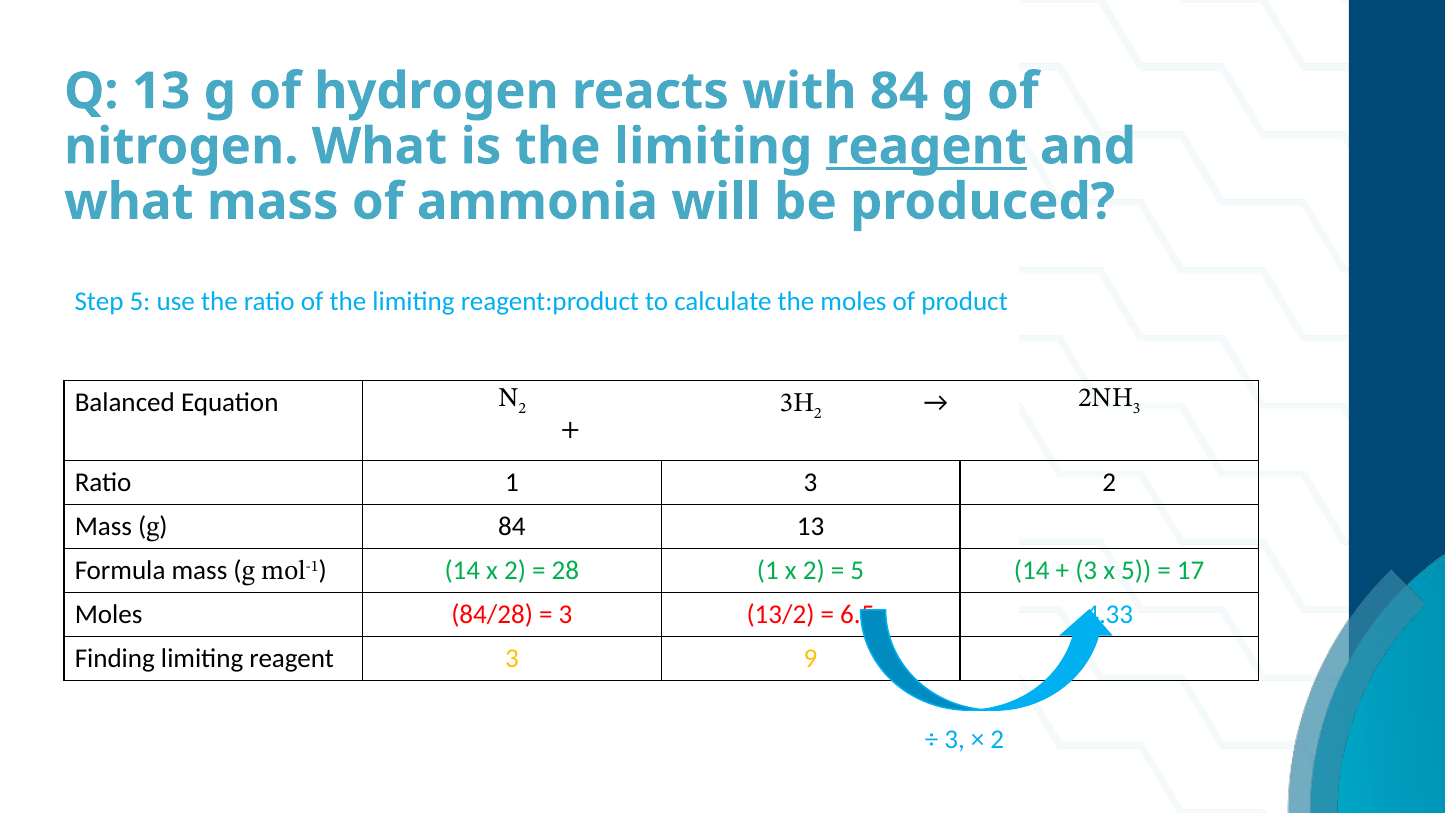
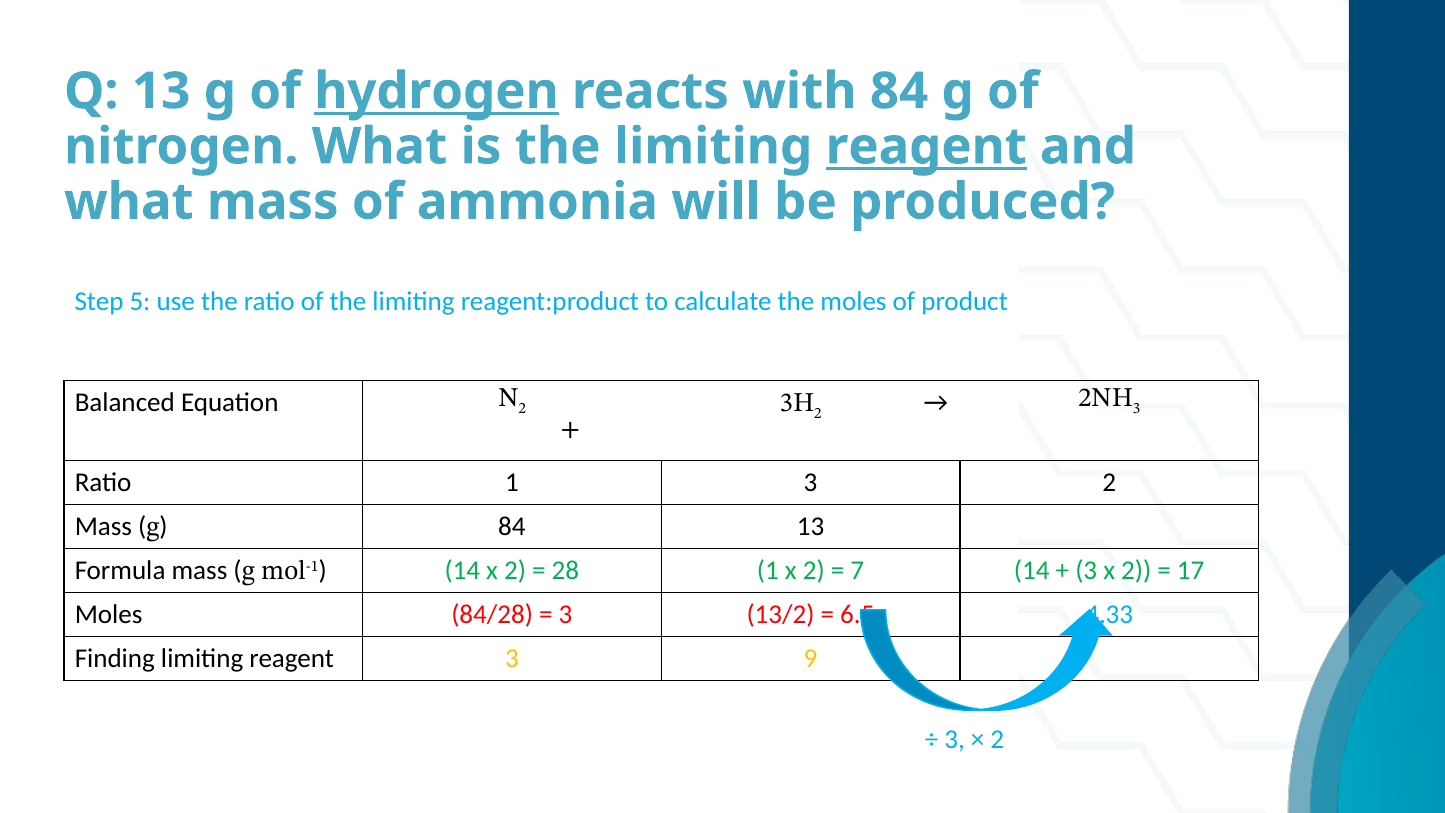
hydrogen underline: none -> present (436, 91)
5: 5 -> 7 (857, 571)
3 x 5: 5 -> 2 (1136, 571)
